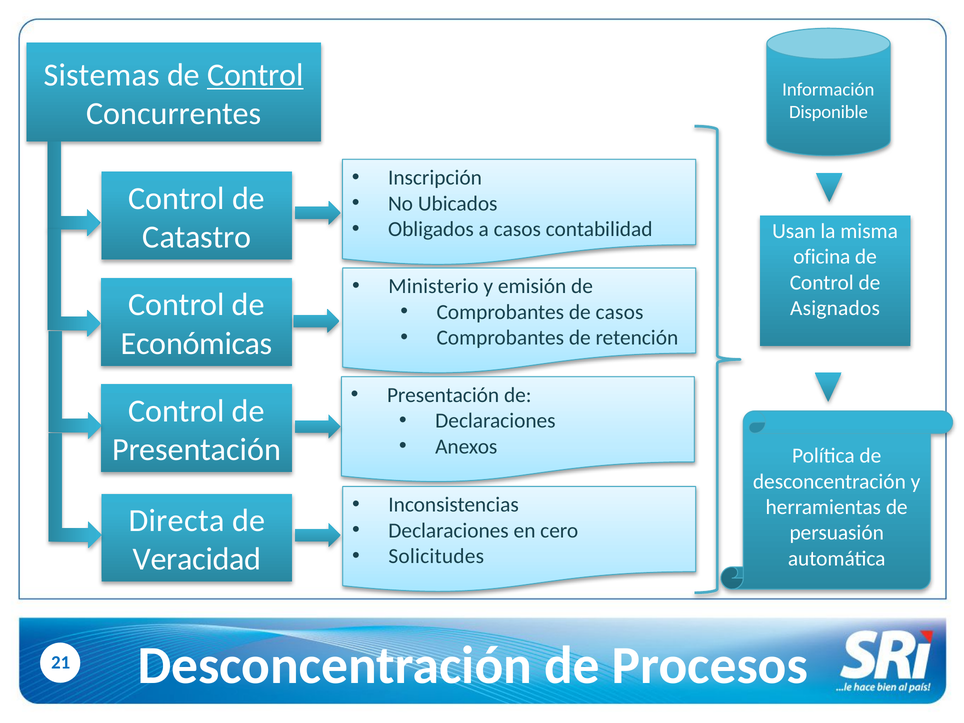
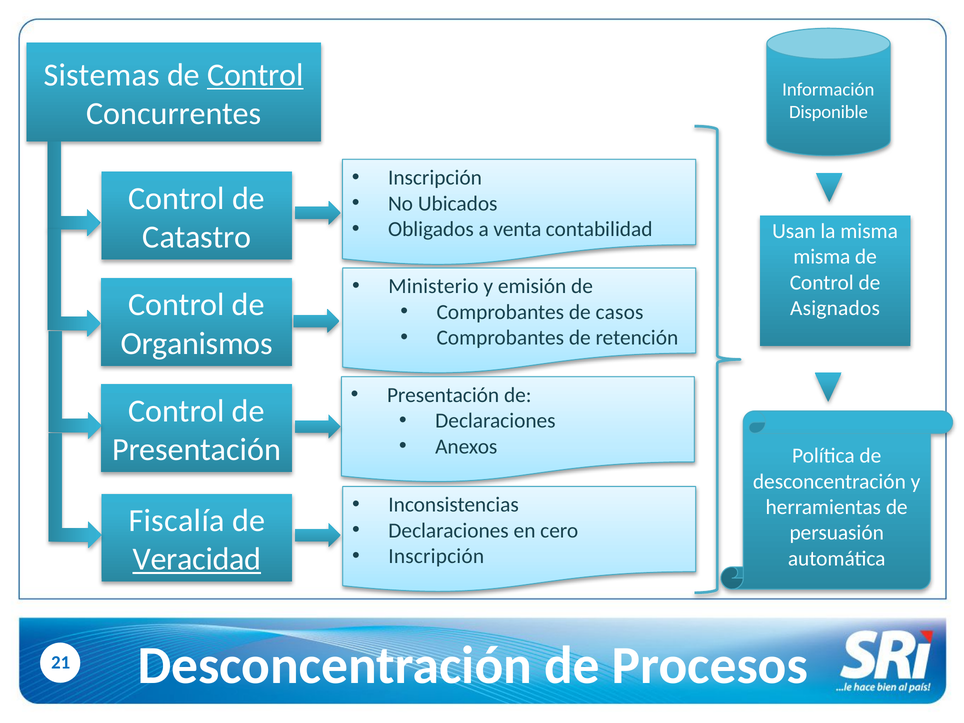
a casos: casos -> venta (517, 229)
oficina: oficina -> misma (822, 257)
Económicas: Económicas -> Organismos (197, 343)
Directa: Directa -> Fiscalía (177, 521)
Solicitudes: Solicitudes -> Inscripción (436, 556)
Veracidad underline: none -> present (197, 559)
